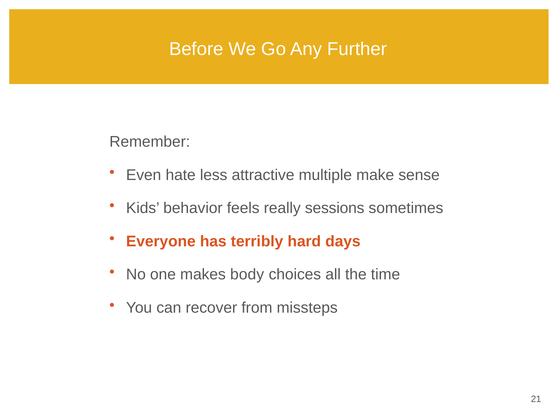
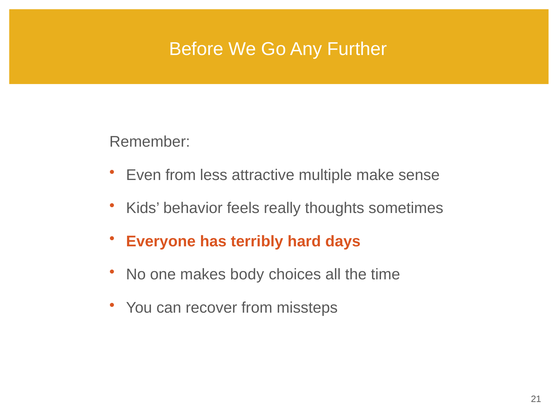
Even hate: hate -> from (181, 175)
sessions: sessions -> thoughts (335, 208)
